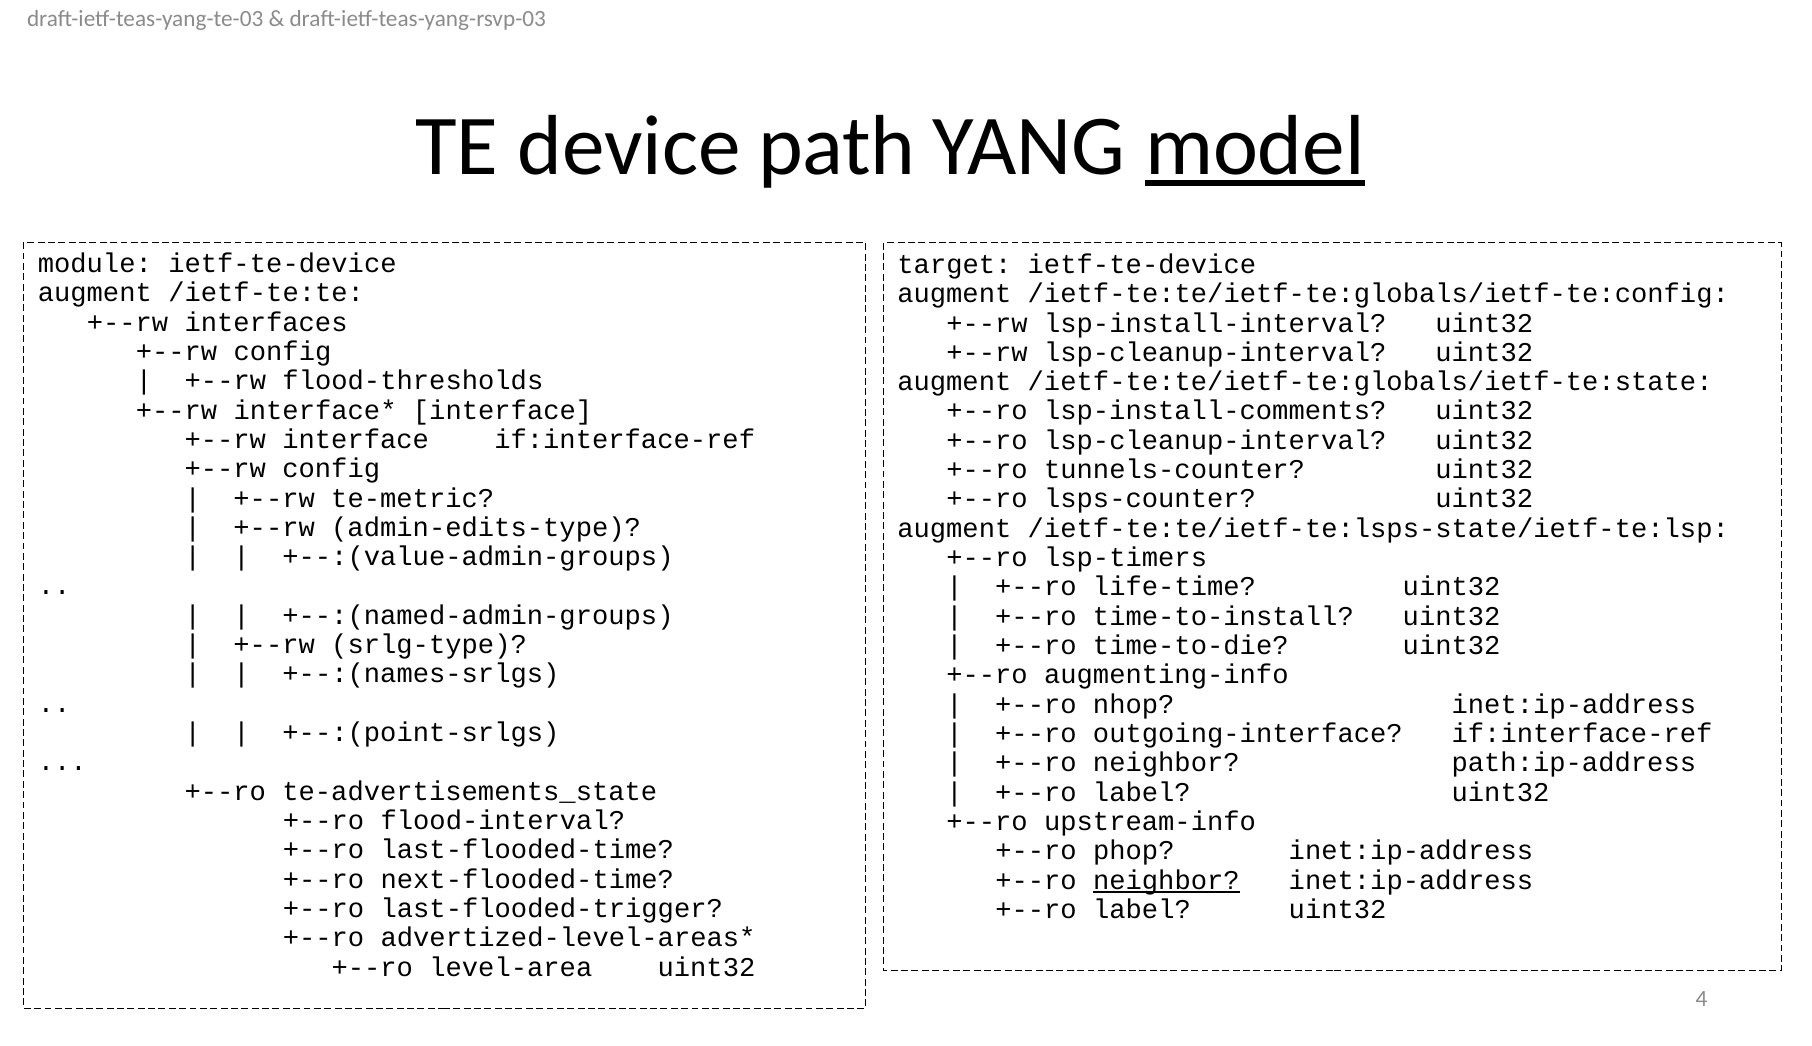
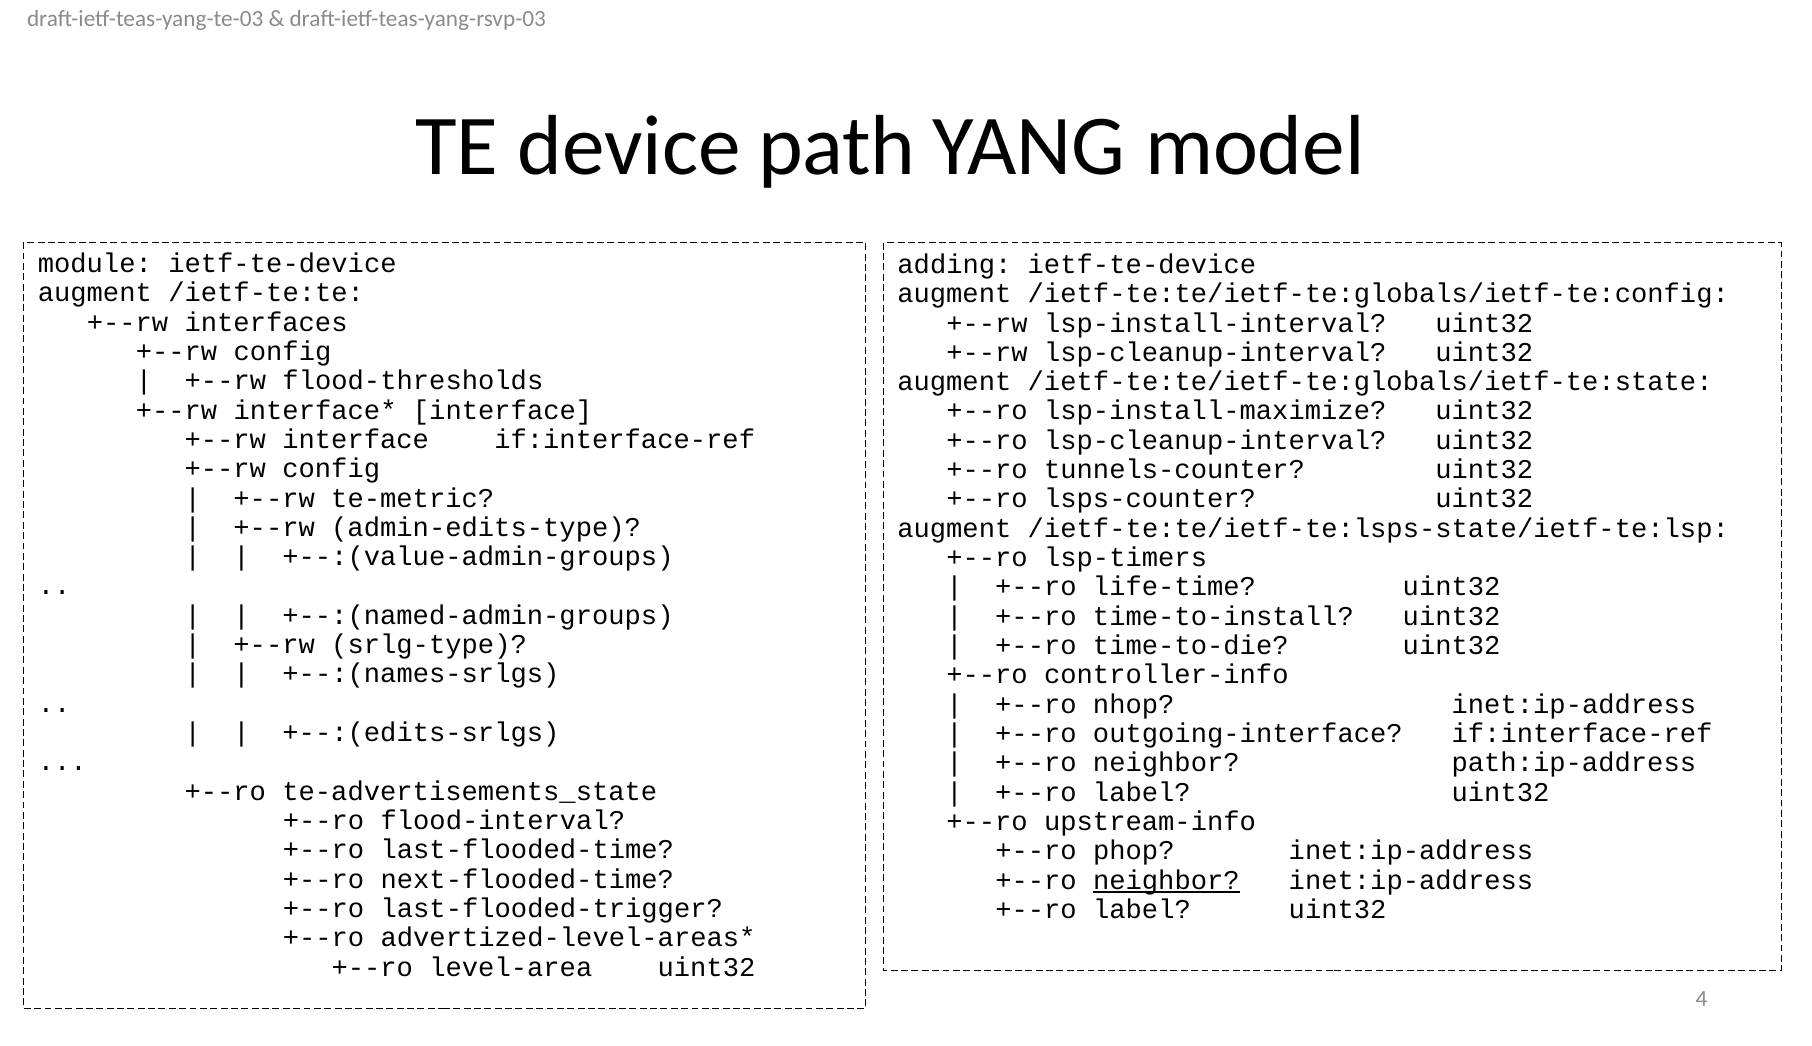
model underline: present -> none (1255, 146)
target: target -> adding (954, 264)
lsp-install-comments: lsp-install-comments -> lsp-install-maximize (1215, 411)
augmenting-info: augmenting-info -> controller-info (1166, 675)
+--:(point-srlgs: +--:(point-srlgs -> +--:(edits-srlgs (421, 733)
